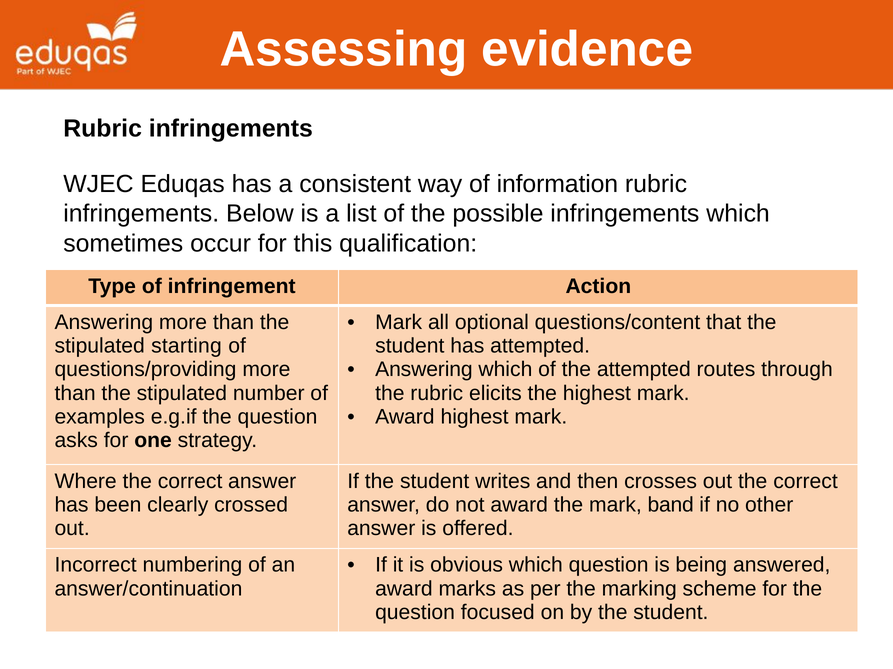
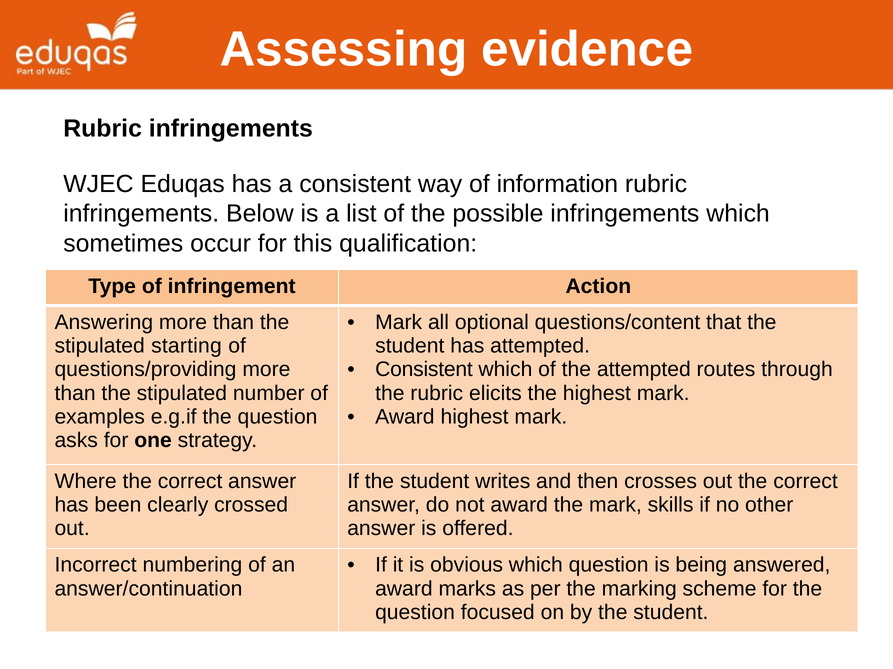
Answering: Answering -> Consistent (424, 370)
band: band -> skills (671, 505)
